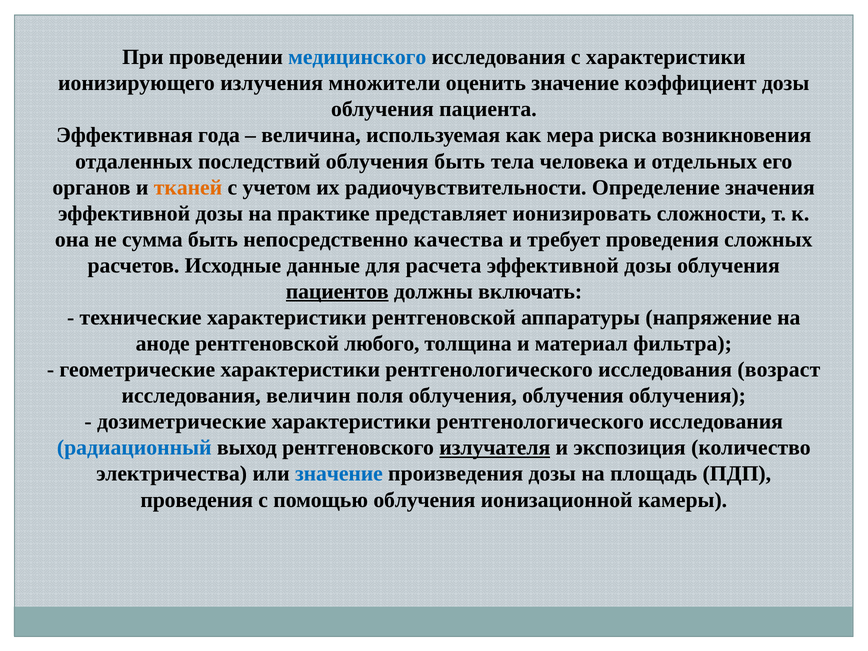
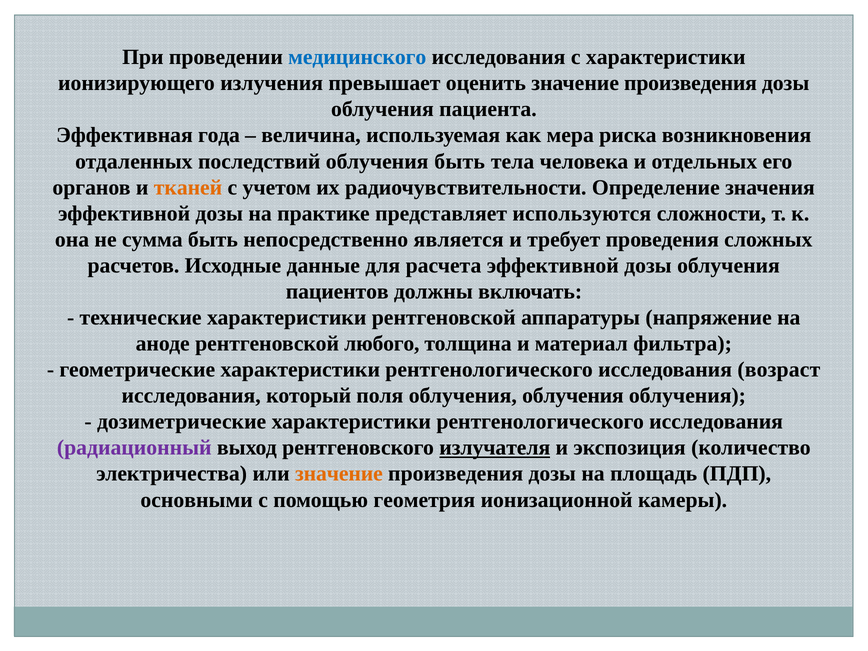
множители: множители -> превышает (384, 83)
оценить значение коэффициент: коэффициент -> произведения (691, 83)
ионизировать: ионизировать -> используются (582, 213)
качества: качества -> является (459, 239)
пациентов underline: present -> none (337, 292)
величин: величин -> который (309, 396)
радиационный colour: blue -> purple (134, 448)
значение colour: blue -> orange (339, 474)
проведения: проведения -> основными (197, 500)
помощью облучения: облучения -> геометрия (424, 500)
